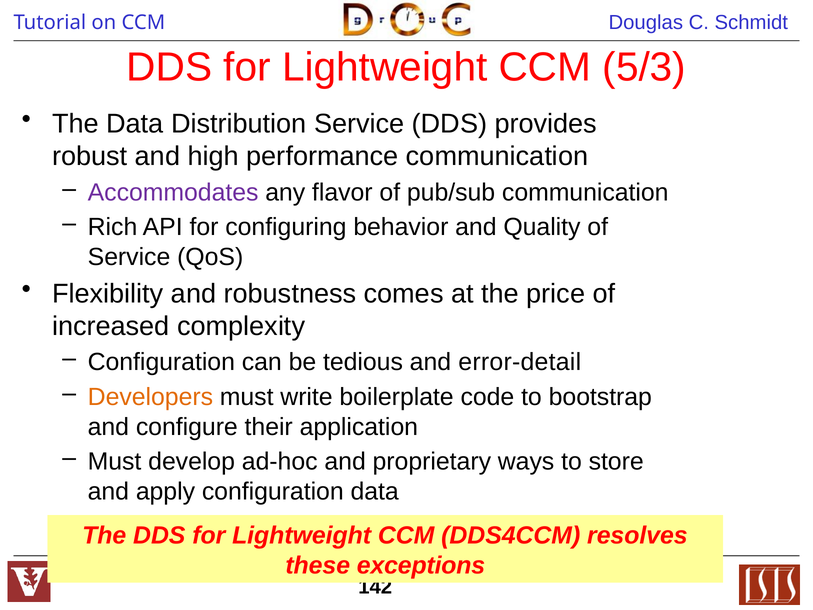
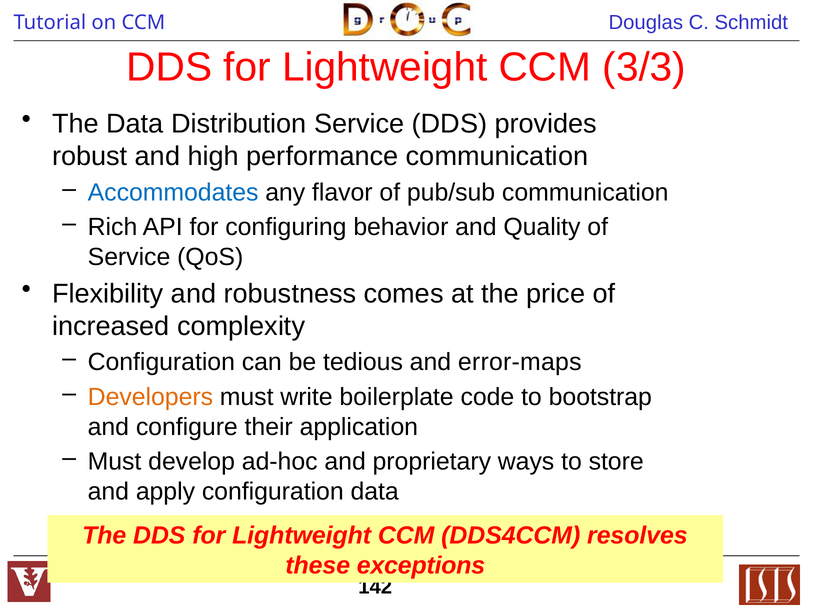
5/3: 5/3 -> 3/3 (644, 67)
Accommodates colour: purple -> blue (173, 192)
error-detail: error-detail -> error-maps (520, 362)
